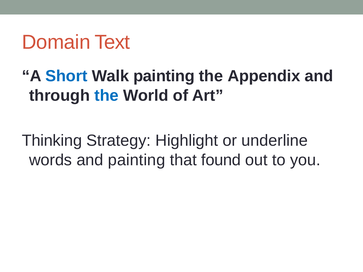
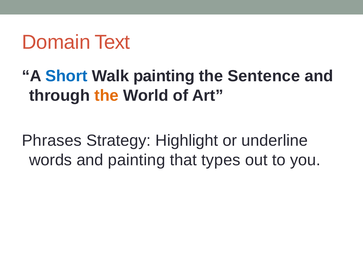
Appendix: Appendix -> Sentence (264, 76)
the colour: blue -> orange (106, 96)
Thinking: Thinking -> Phrases (52, 141)
found: found -> types (221, 160)
